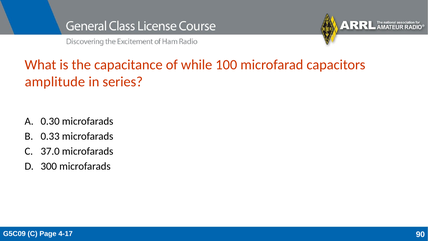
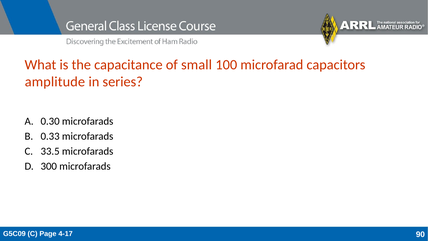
while: while -> small (197, 65)
37.0: 37.0 -> 33.5 (50, 151)
